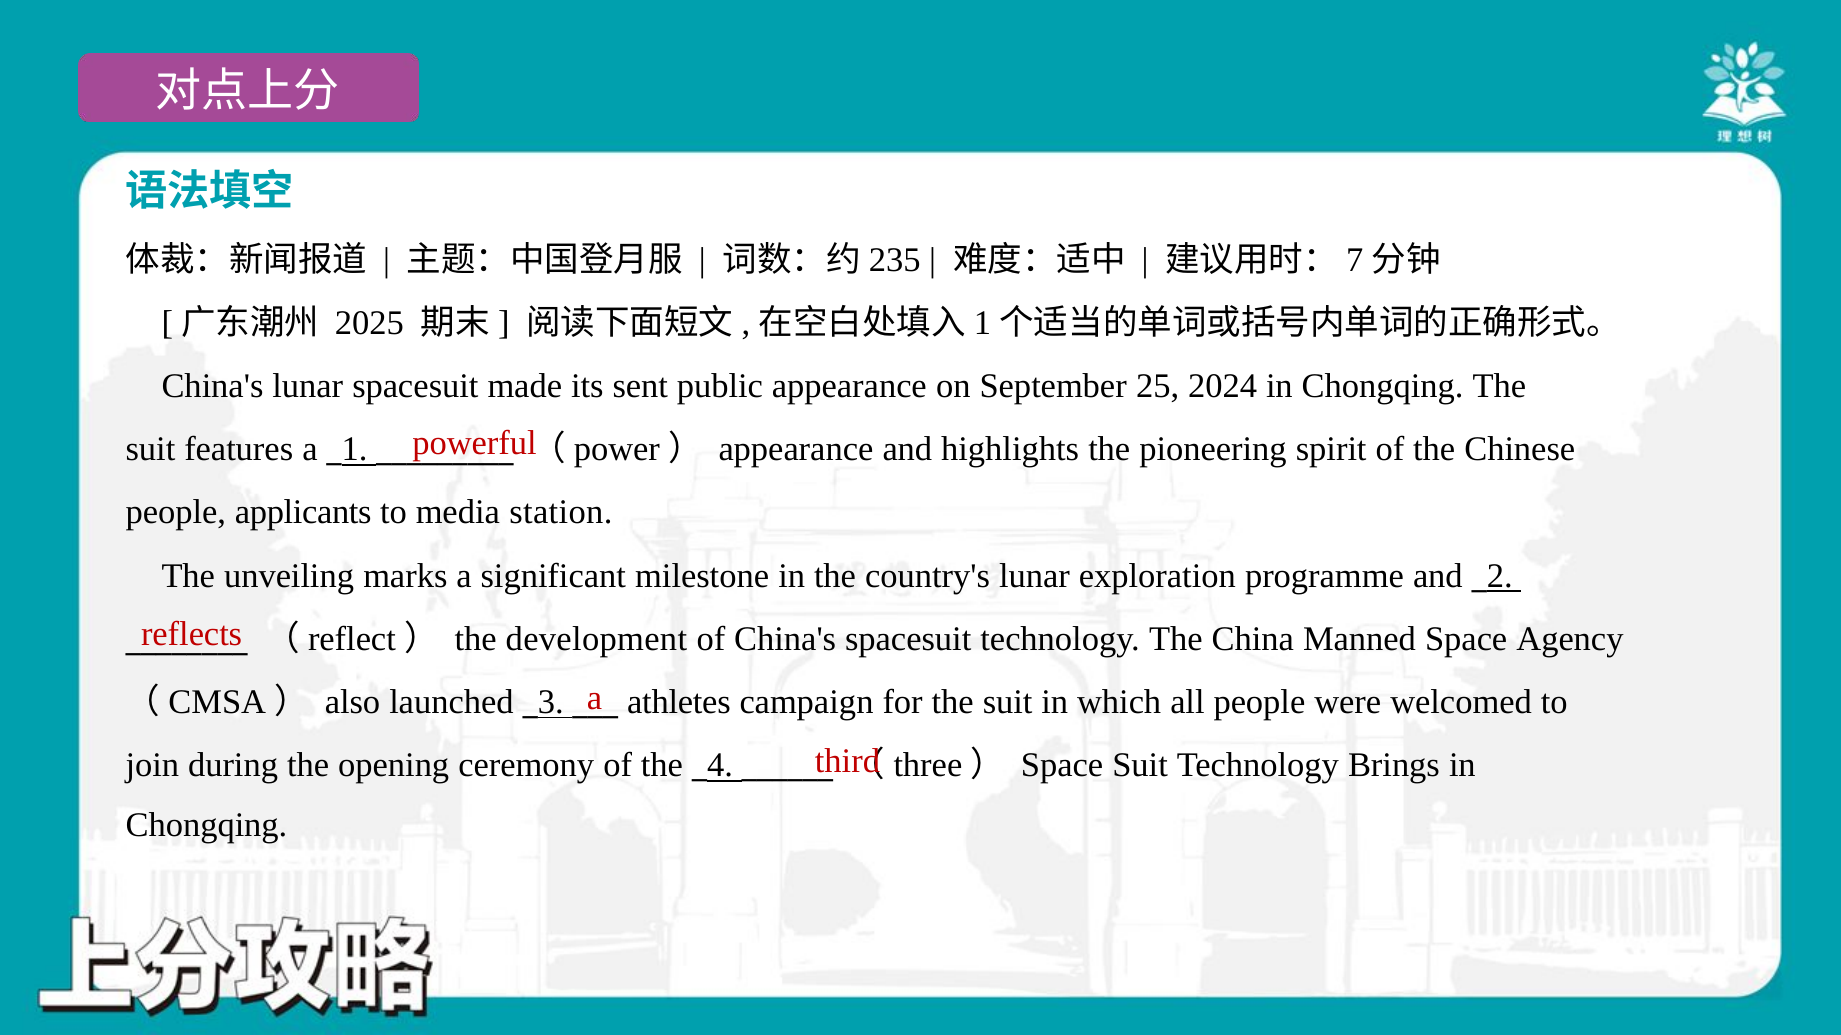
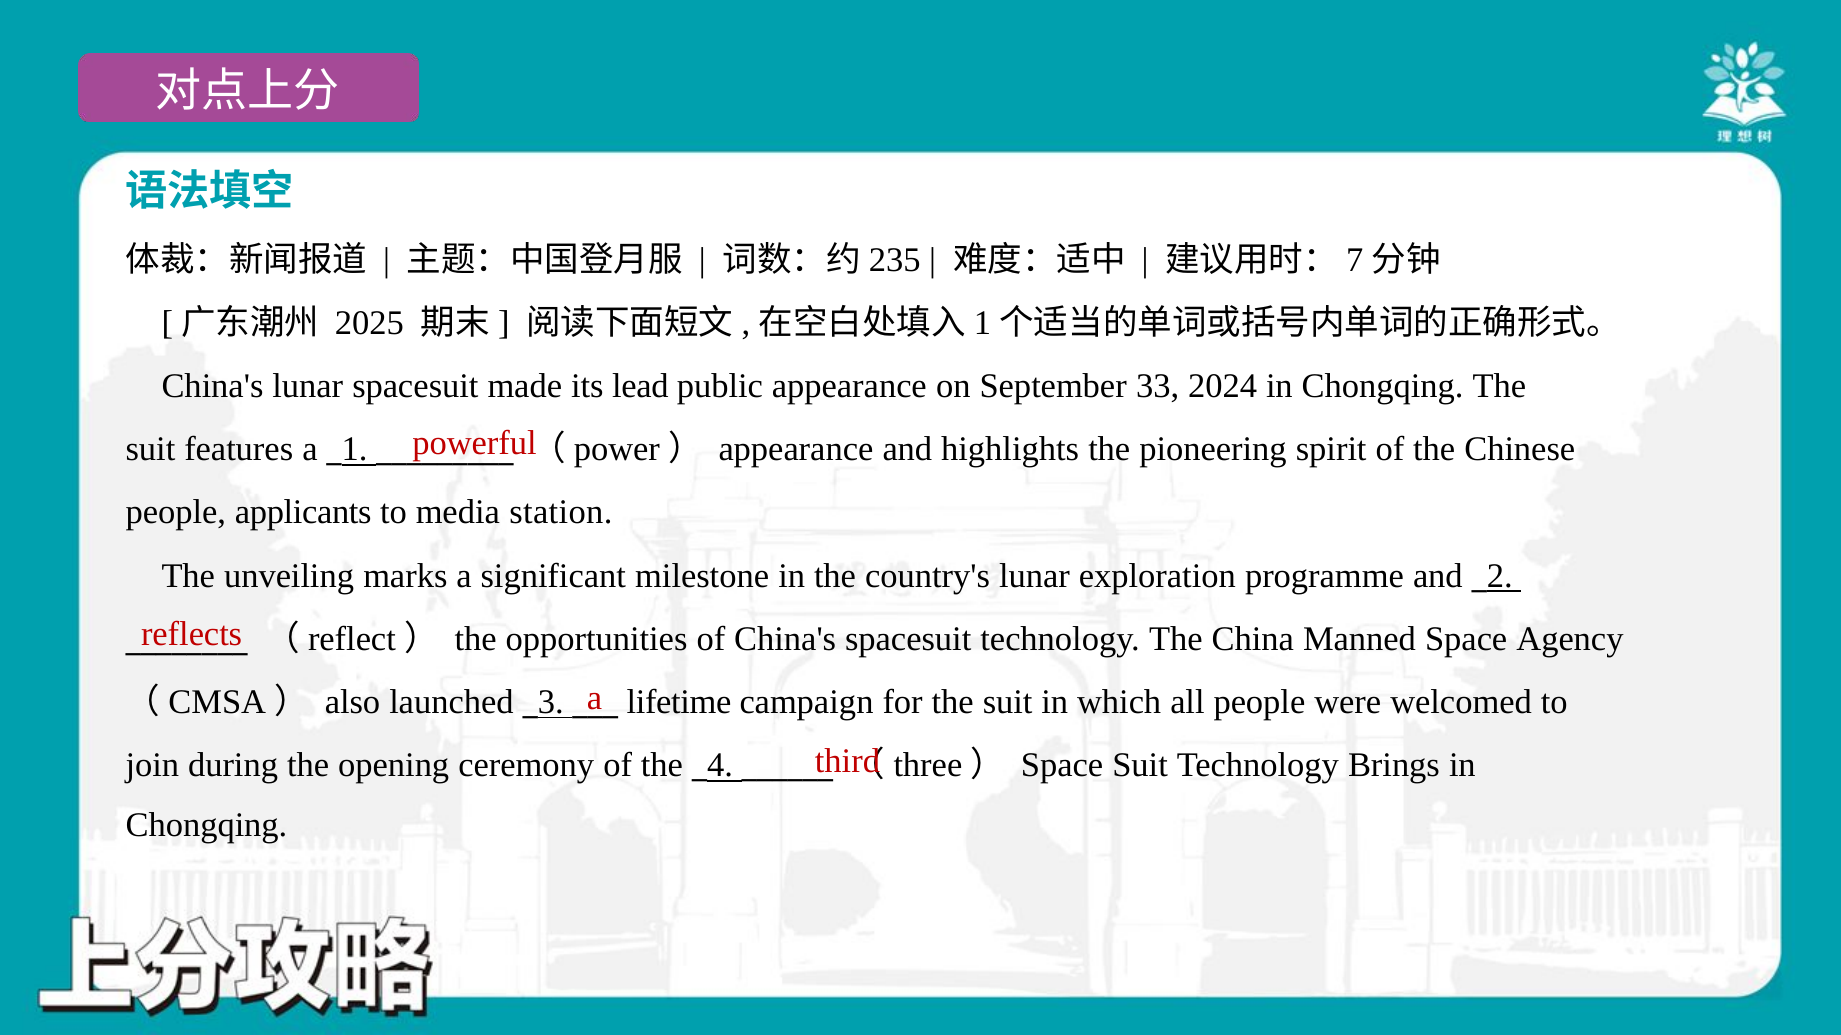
sent: sent -> lead (640, 386)
25: 25 -> 33 (1158, 386)
development: development -> opportunities (597, 639)
athletes: athletes -> lifetime (679, 703)
